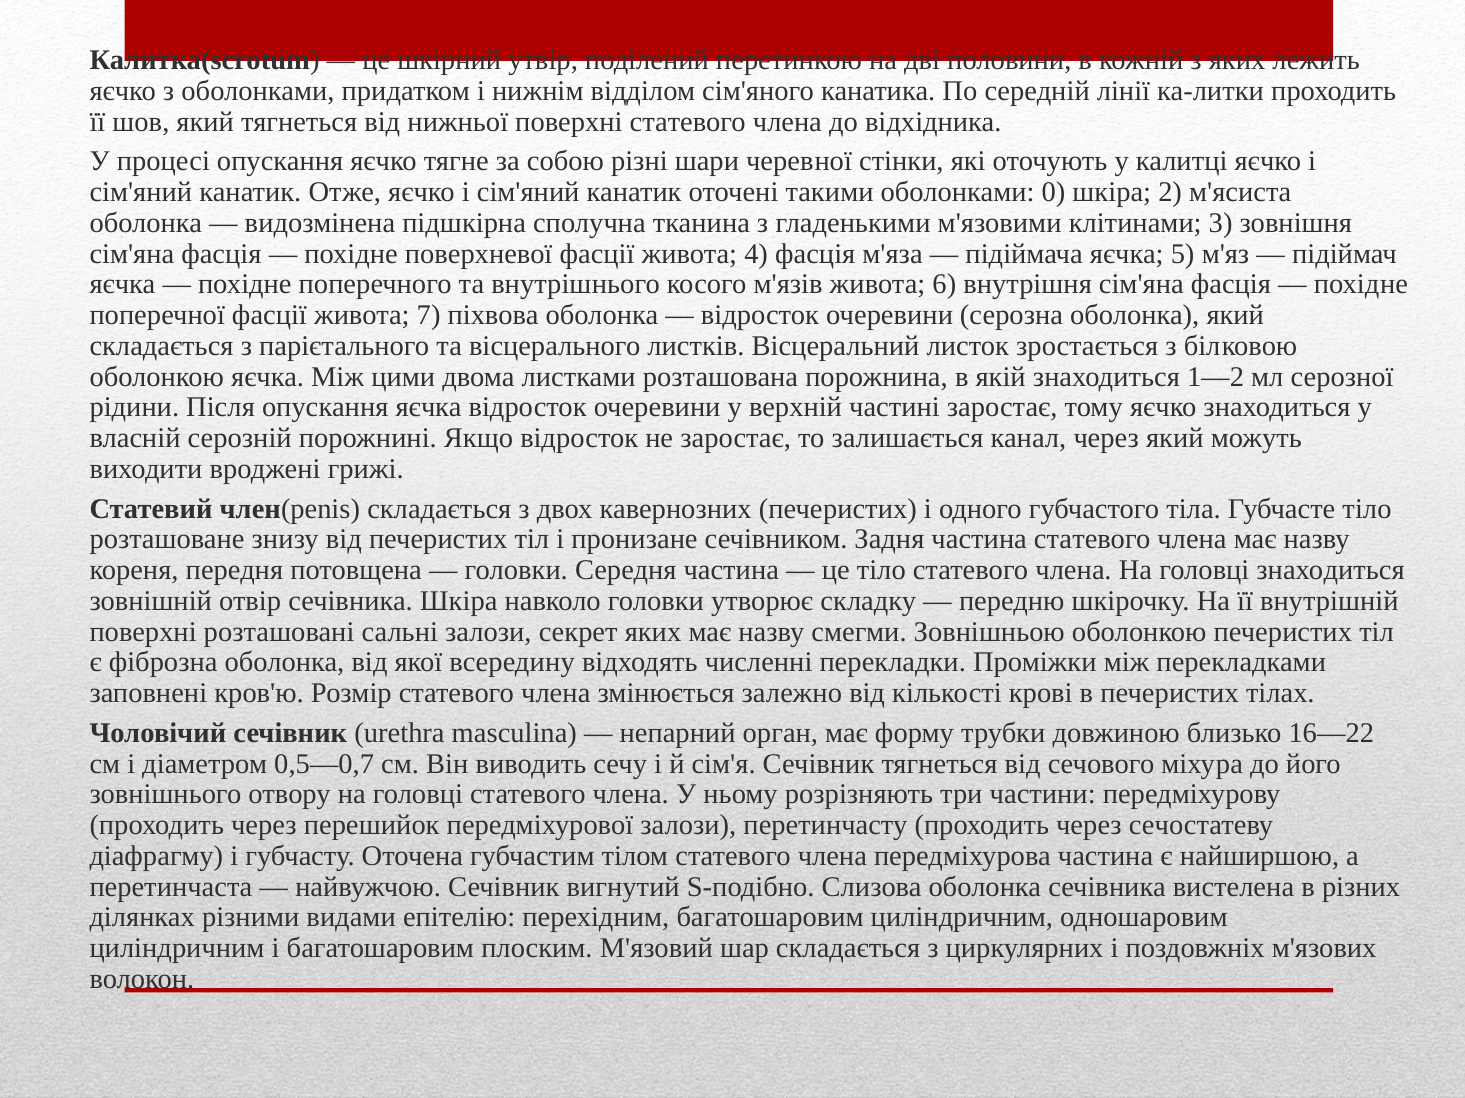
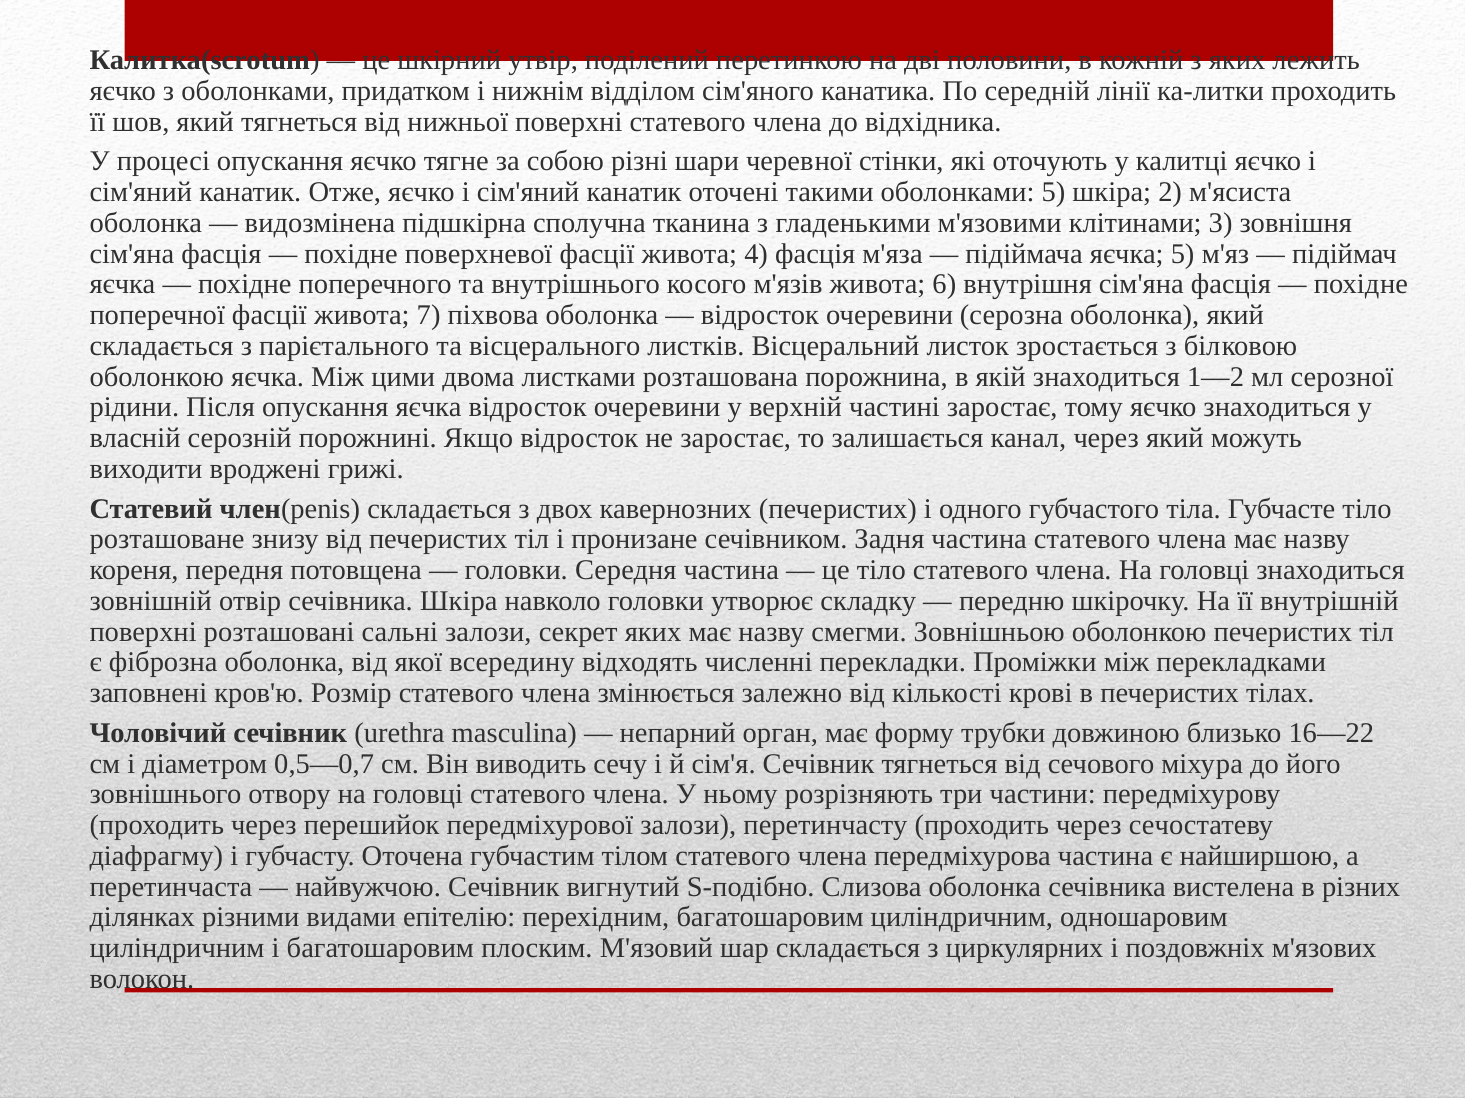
оболонками 0: 0 -> 5 (1053, 192)
